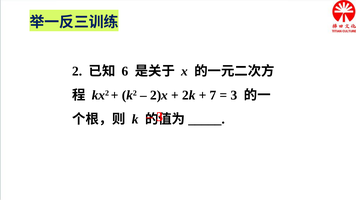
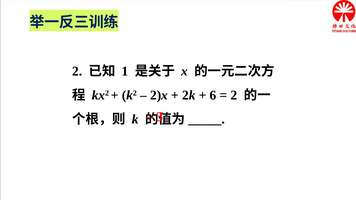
6: 6 -> 1 (125, 71)
7: 7 -> 6 (213, 95)
3: 3 -> 2 (234, 95)
